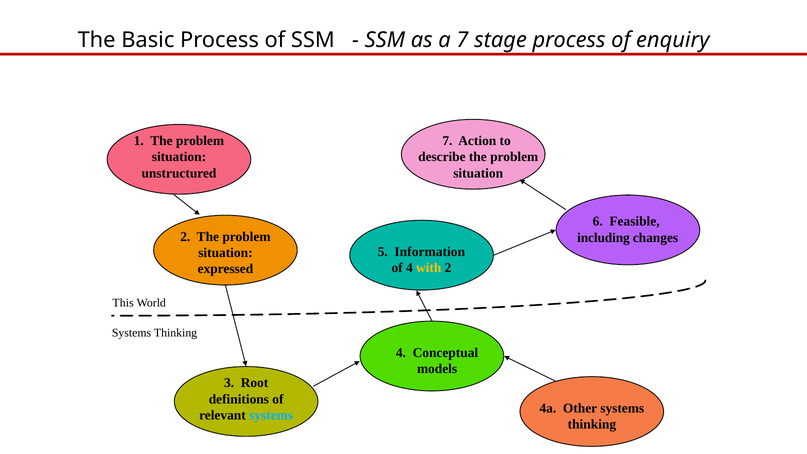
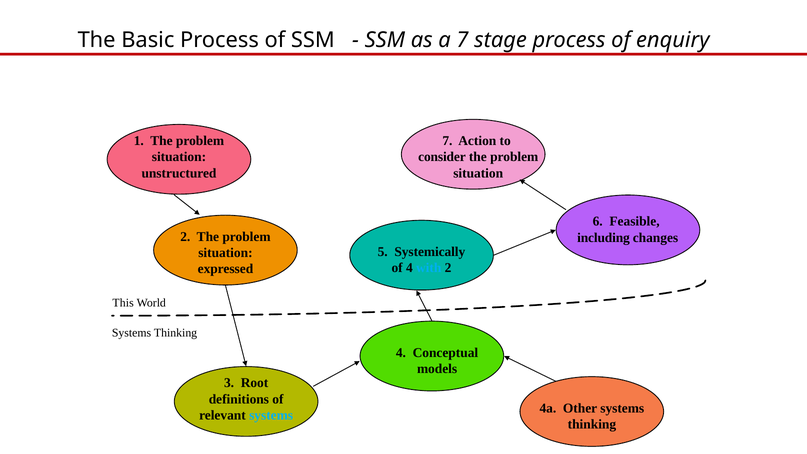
describe: describe -> consider (442, 157)
Information: Information -> Systemically (430, 252)
with colour: yellow -> light blue (429, 268)
